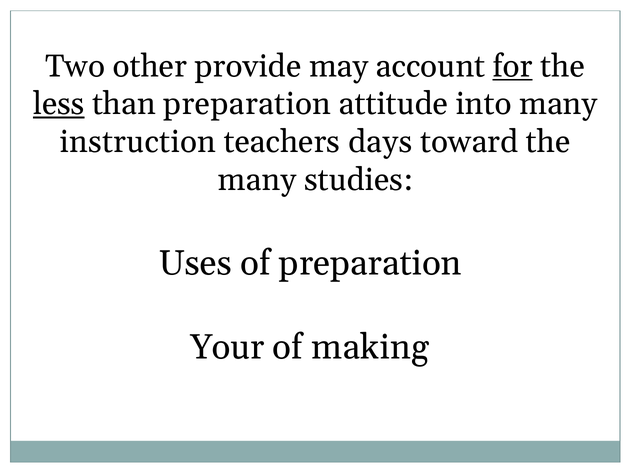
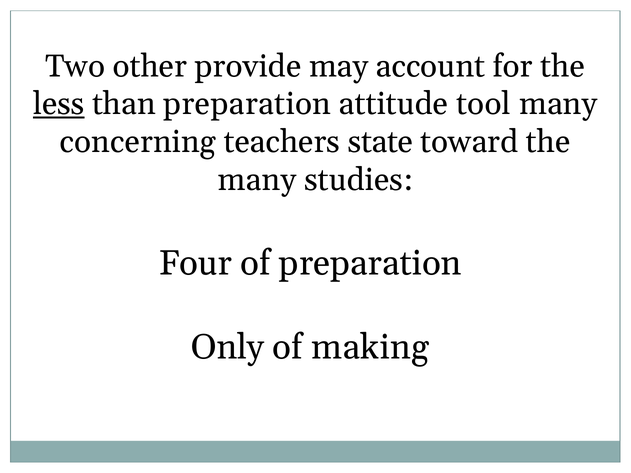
for underline: present -> none (513, 66)
into: into -> tool (484, 104)
instruction: instruction -> concerning (138, 142)
days: days -> state (380, 142)
Uses: Uses -> Four (195, 263)
Your: Your -> Only (227, 347)
